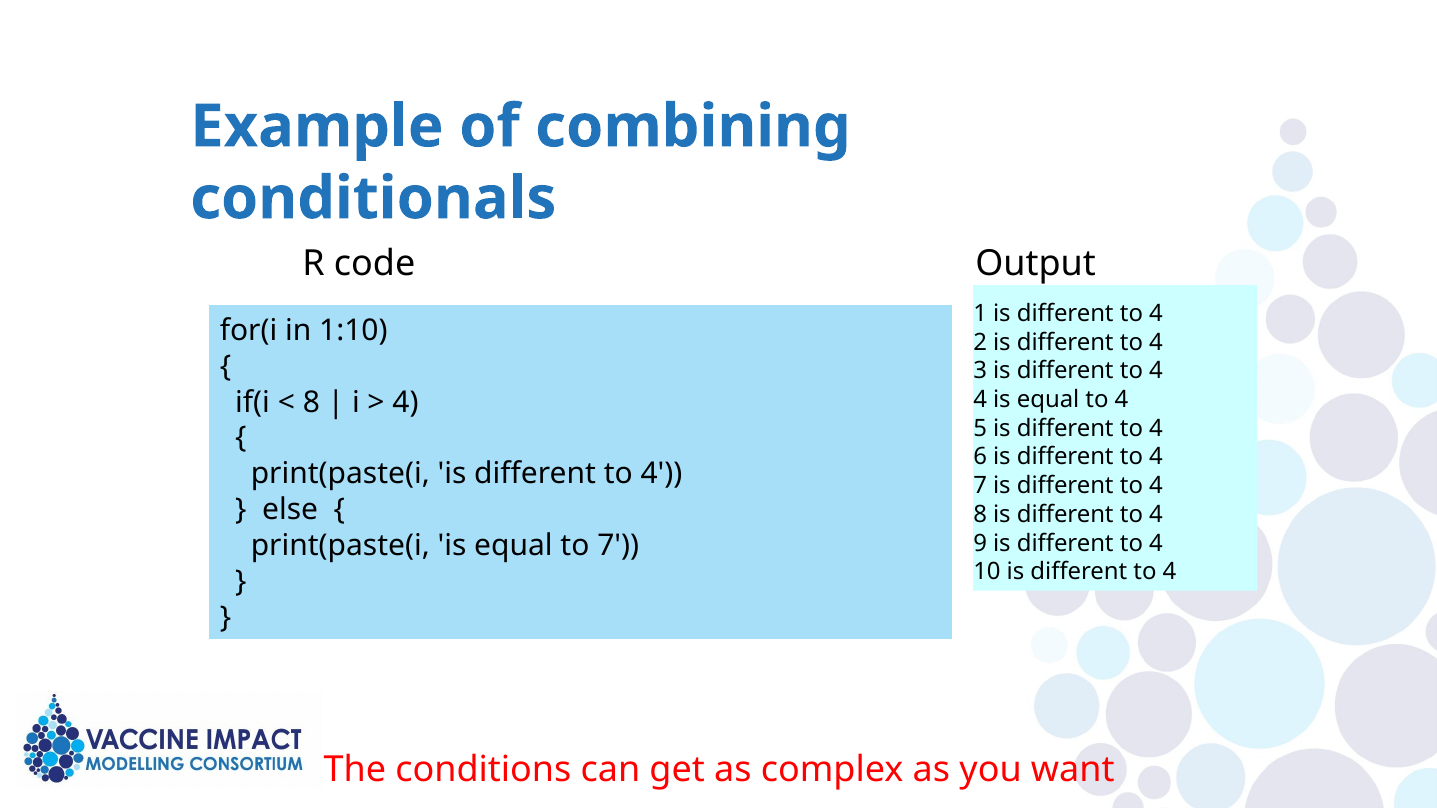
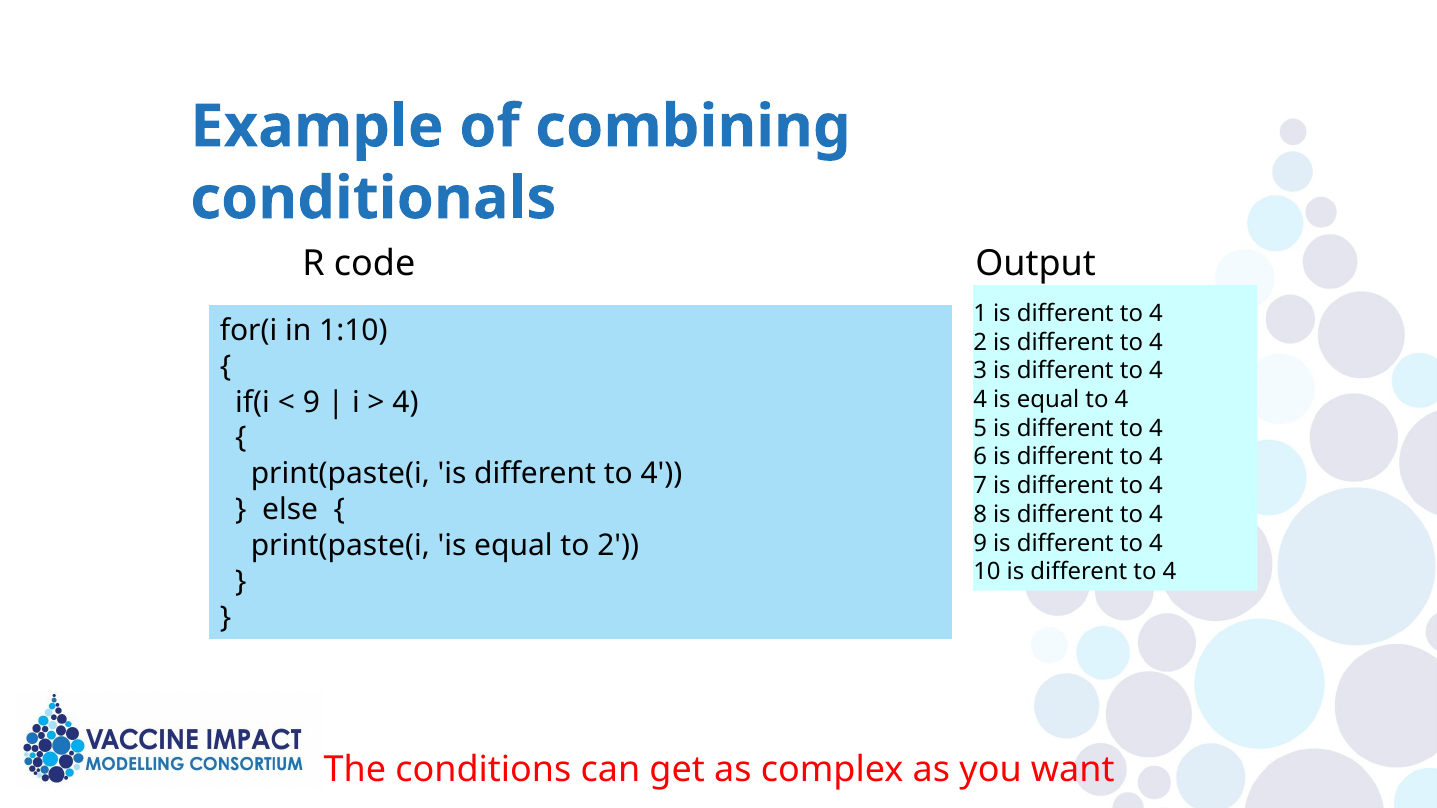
8: 8 -> 9 (311, 402)
to 7: 7 -> 2 (618, 546)
